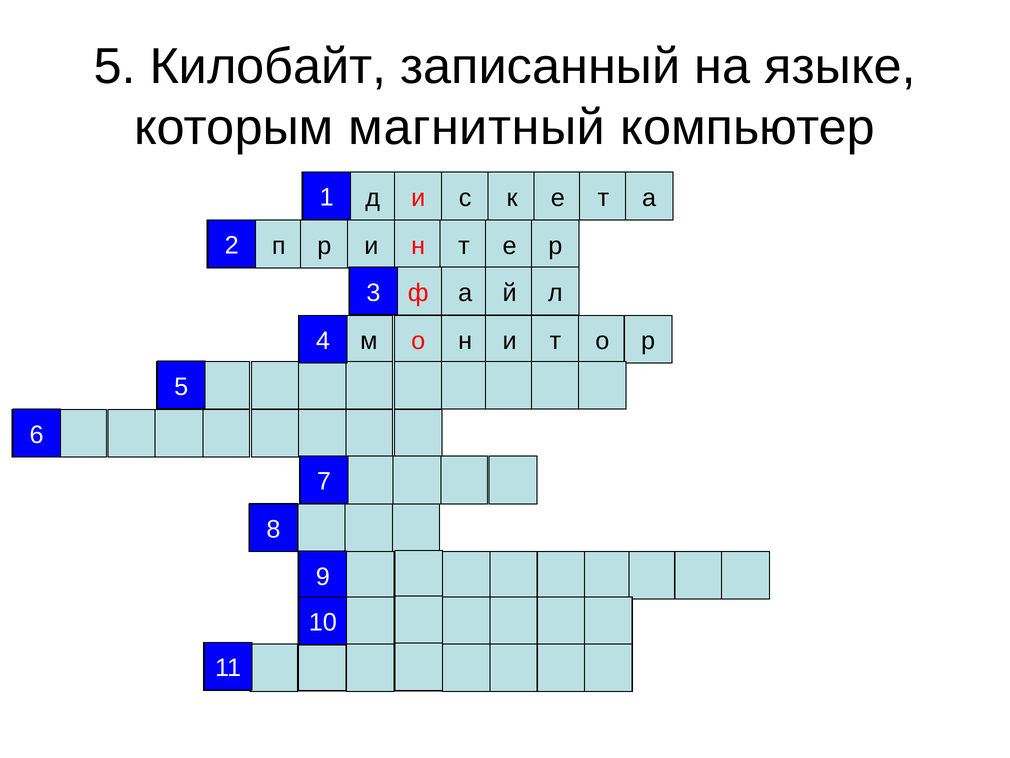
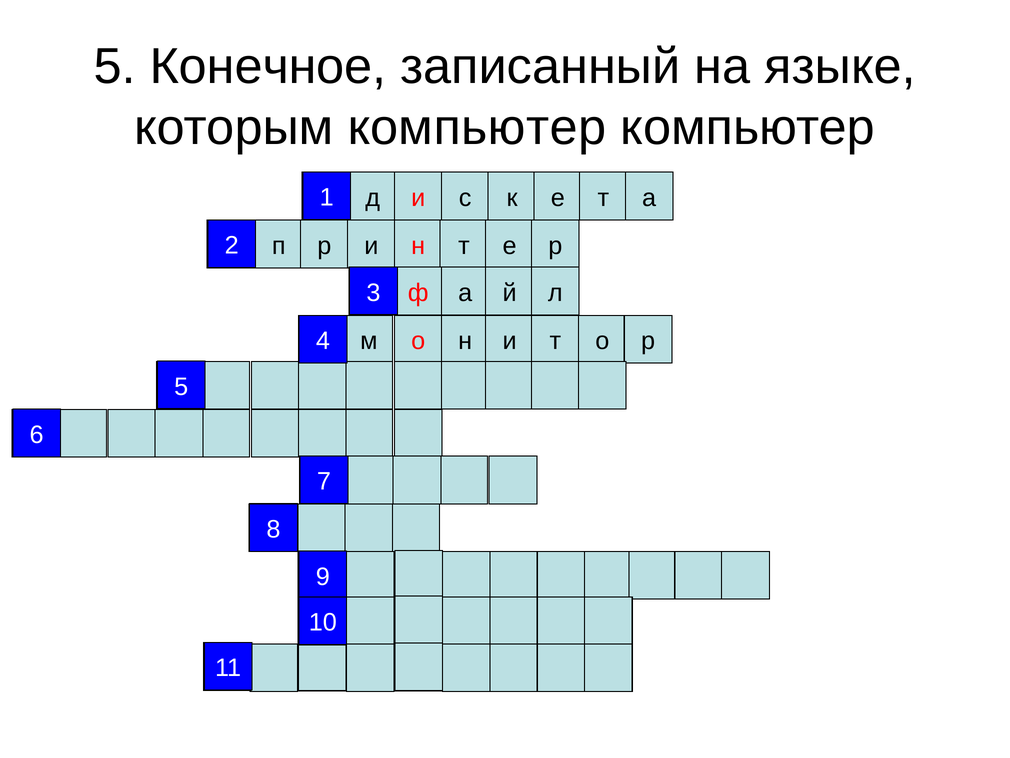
Килобайт: Килобайт -> Конечное (268, 67)
которым магнитный: магнитный -> компьютер (477, 127)
